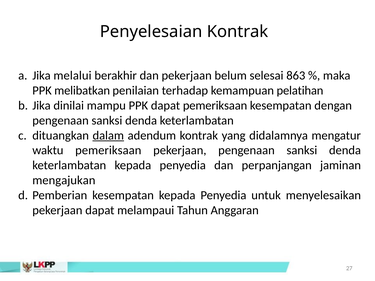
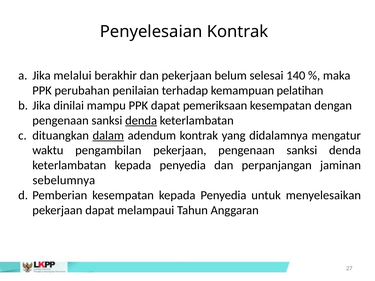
863: 863 -> 140 (296, 76)
melibatkan: melibatkan -> perubahan (82, 91)
denda underline: none -> present (141, 121)
waktu pemeriksaan: pemeriksaan -> pengambilan (108, 151)
mengajukan: mengajukan -> sebelumnya (64, 181)
